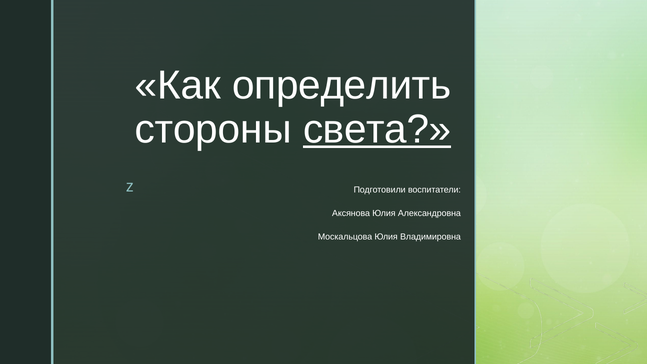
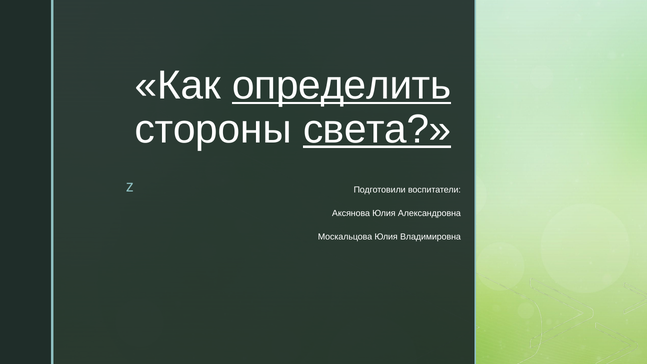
определить underline: none -> present (342, 86)
